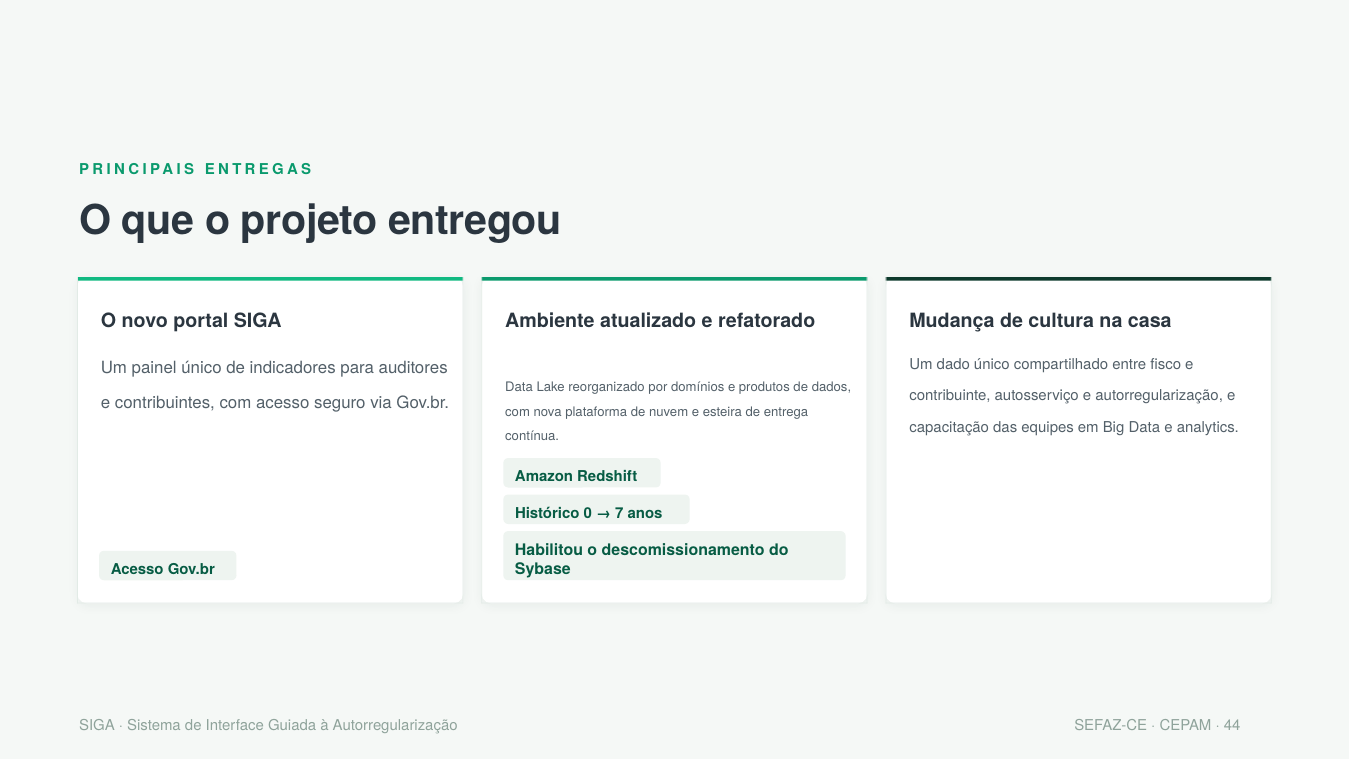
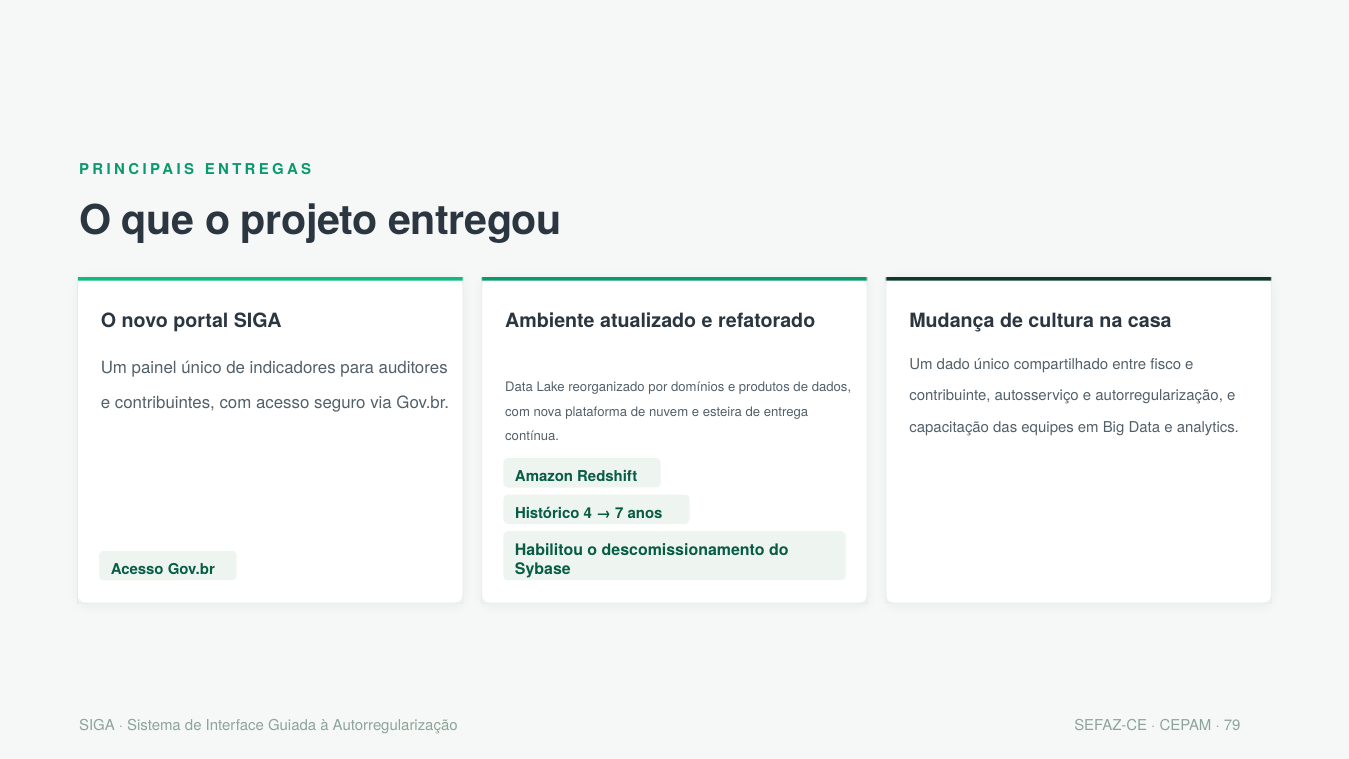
0: 0 -> 4 (588, 513)
44: 44 -> 79 (1232, 725)
